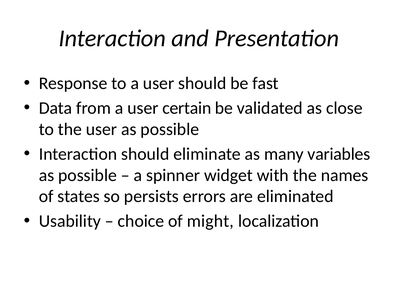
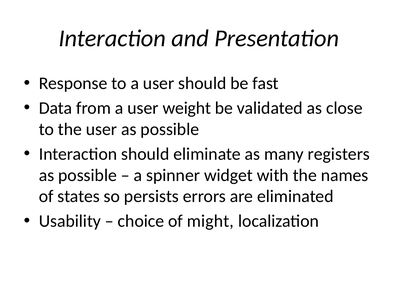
certain: certain -> weight (187, 108)
variables: variables -> registers (339, 154)
